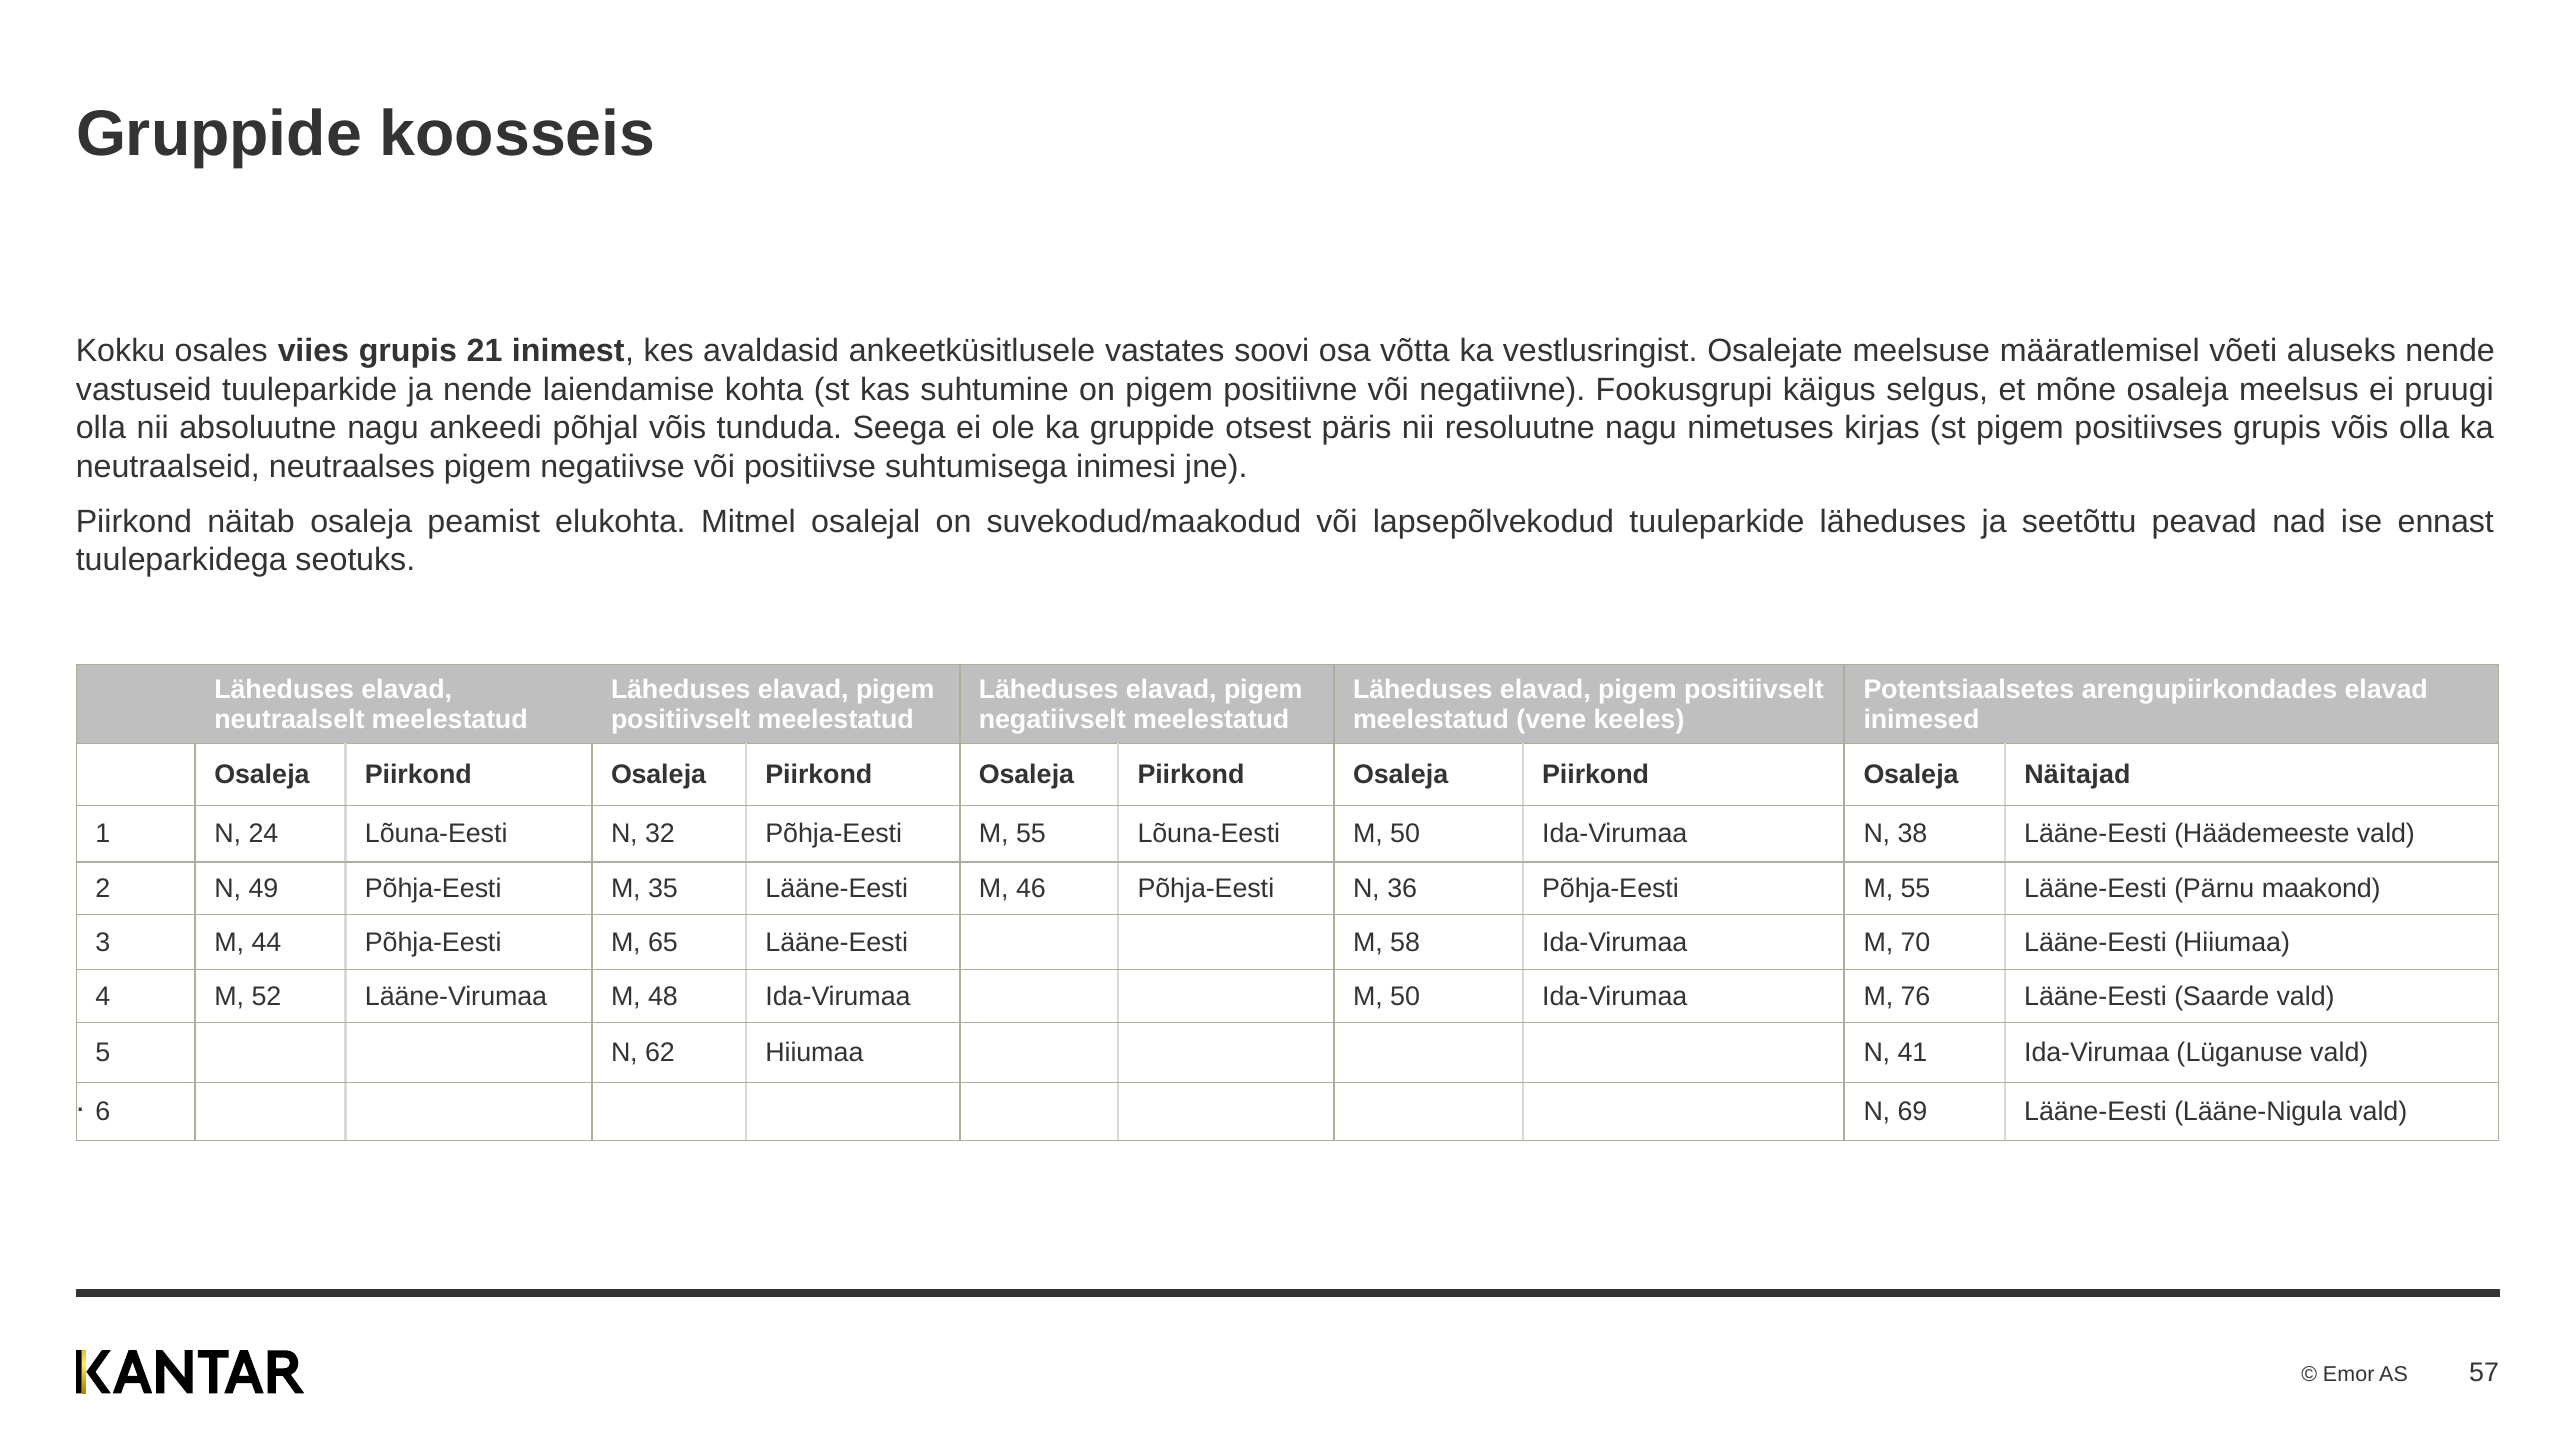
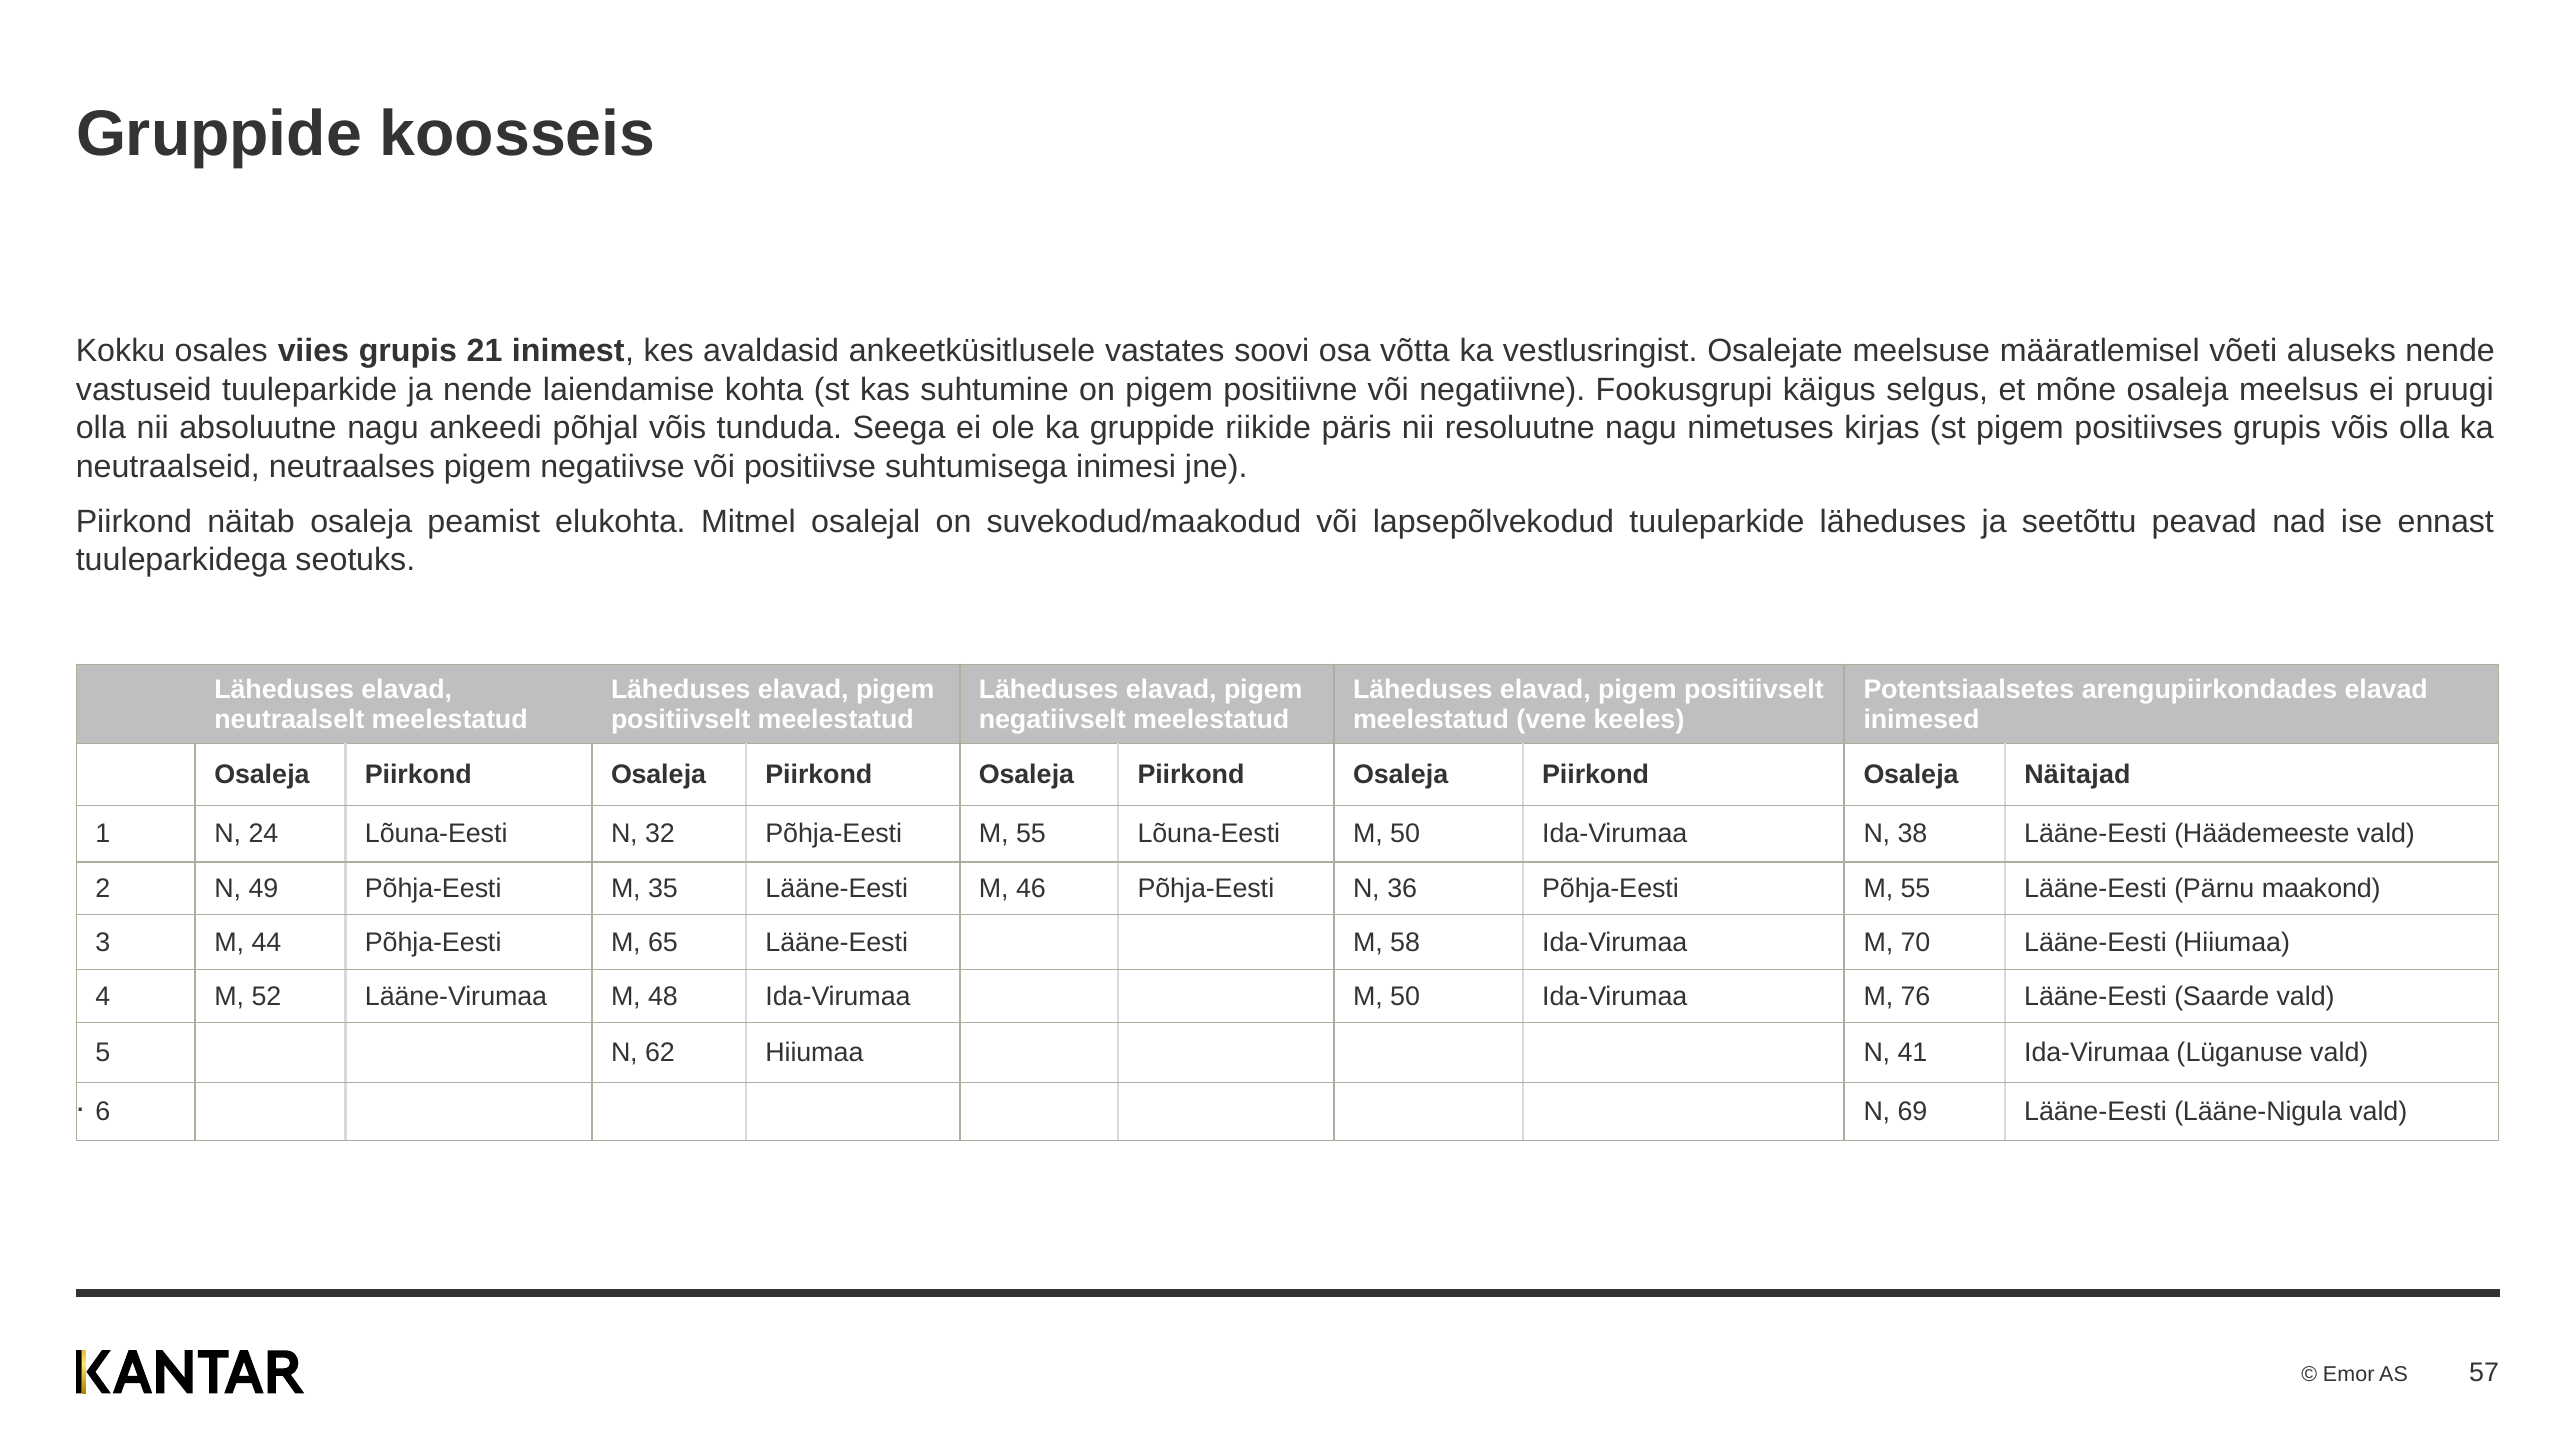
otsest: otsest -> riikide (1268, 428)
